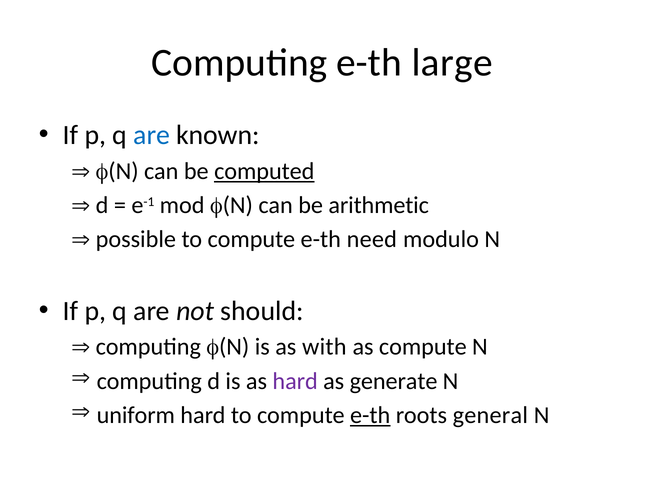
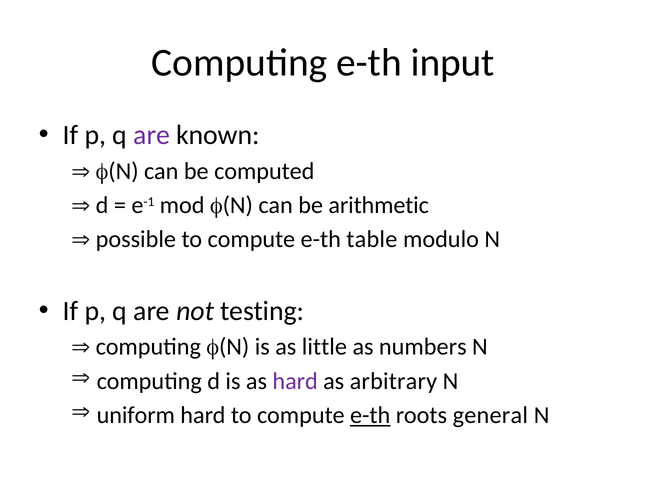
large: large -> input (453, 63)
are colour: blue -> purple (152, 135)
computed underline: present -> none (264, 171)
need: need -> table (372, 239)
should: should -> testing (262, 311)
with: with -> little (324, 347)
as compute: compute -> numbers (423, 347)
generate: generate -> arbitrary (393, 381)
